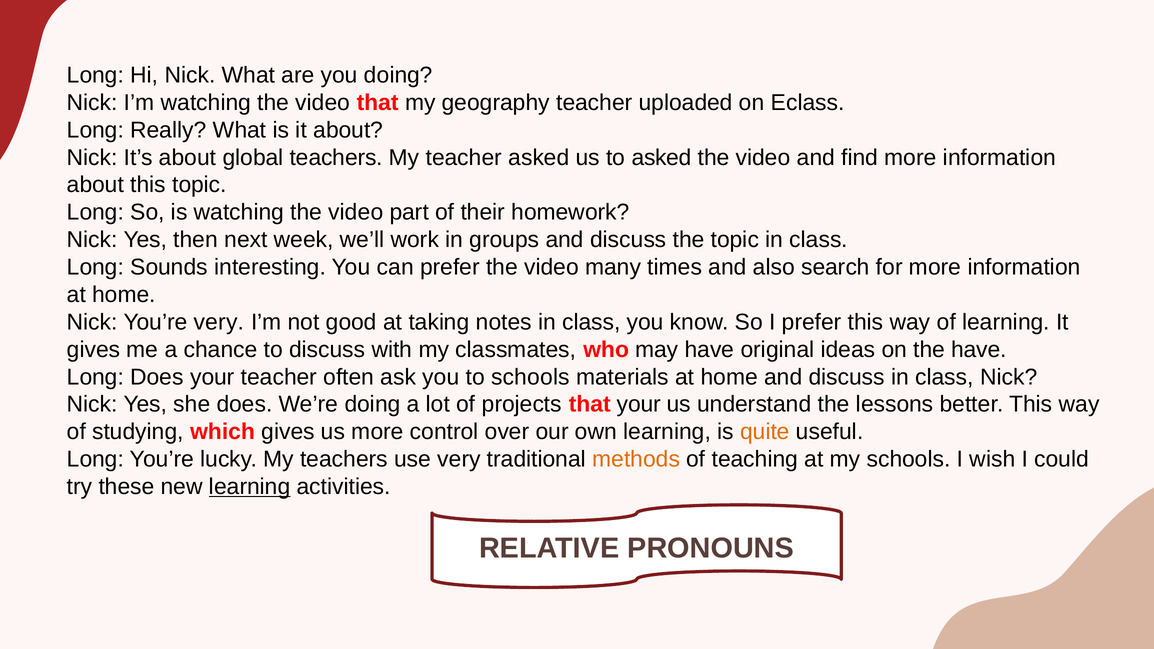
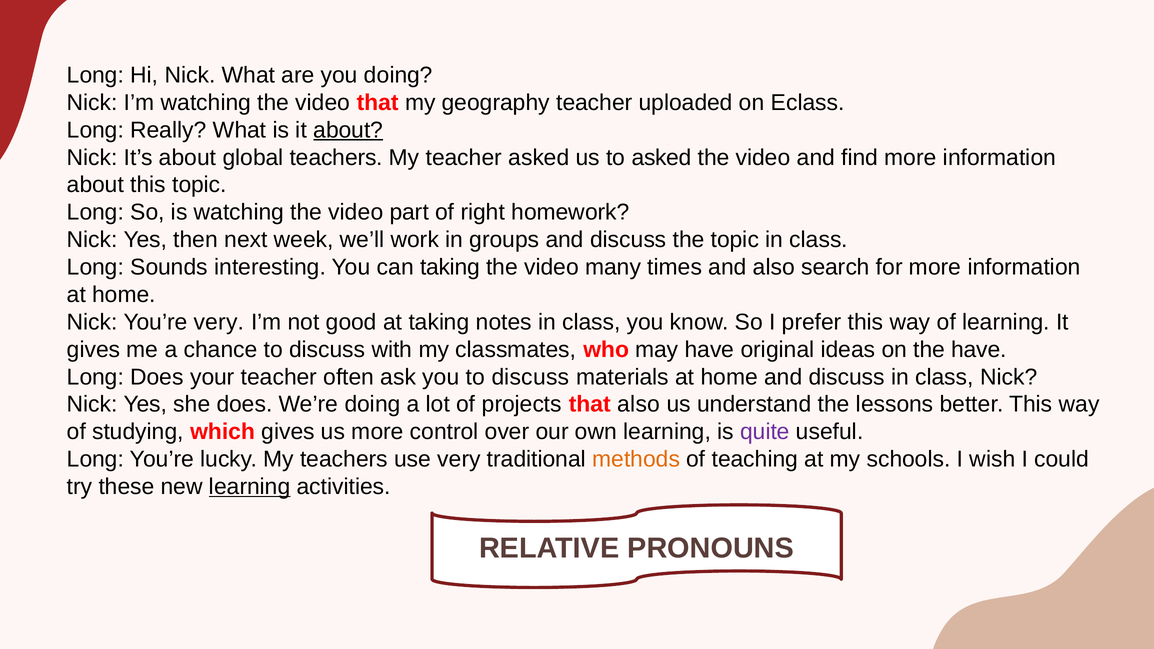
about underline: none -> present (348, 130)
their: their -> right (483, 212)
can prefer: prefer -> taking (450, 267)
you to schools: schools -> discuss (530, 377)
that your: your -> also (639, 404)
quite colour: orange -> purple (765, 432)
